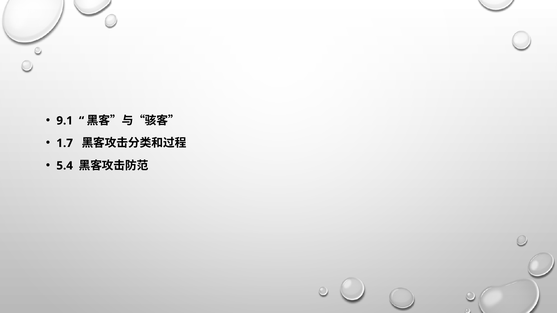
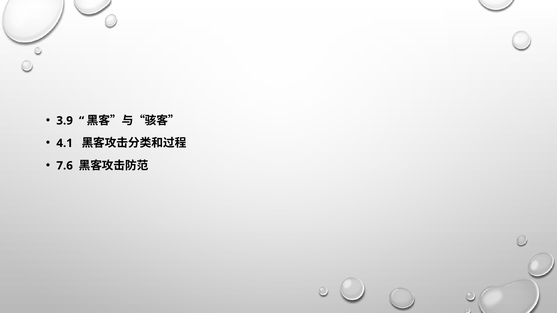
9.1: 9.1 -> 3.9 (65, 121)
1.7: 1.7 -> 4.1 (65, 143)
5.4: 5.4 -> 7.6 (65, 166)
